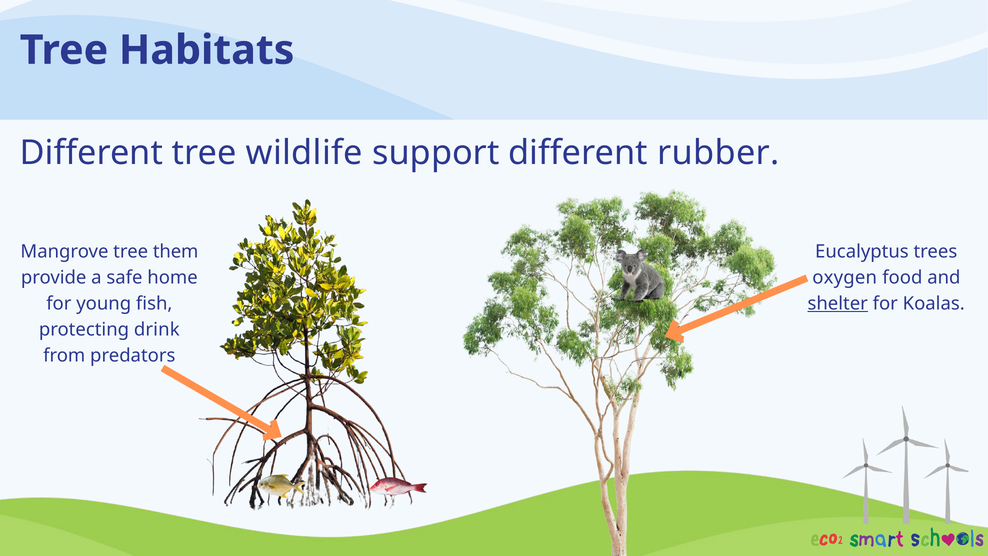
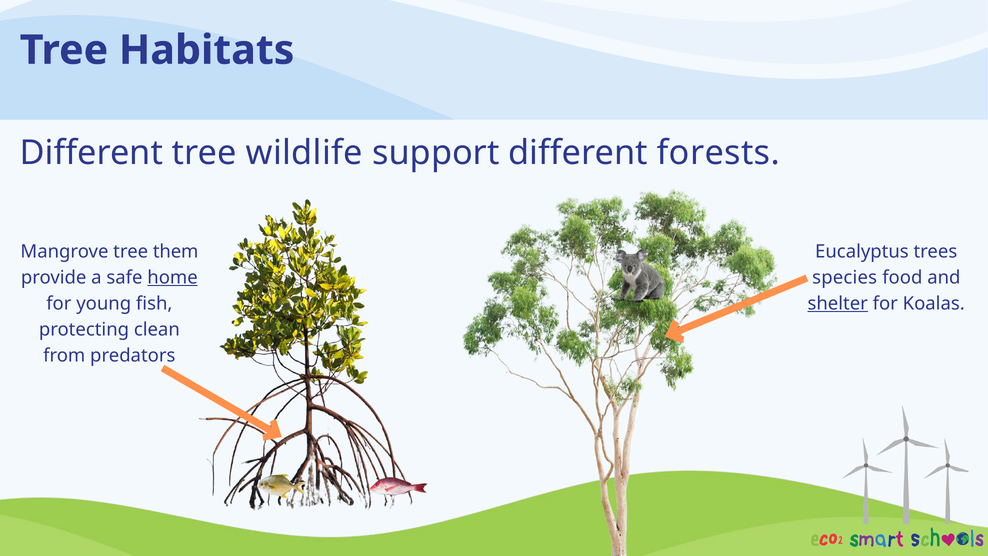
rubber: rubber -> forests (718, 153)
home underline: none -> present (173, 277)
oxygen: oxygen -> species (845, 277)
drink: drink -> clean (157, 329)
